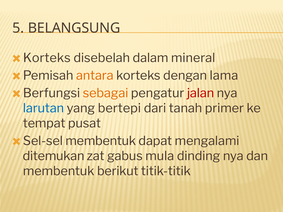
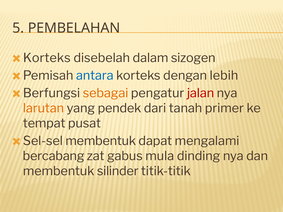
BELANGSUNG: BELANGSUNG -> PEMBELAHAN (74, 28)
mineral: mineral -> sizogen (193, 58)
antara colour: orange -> blue (95, 76)
lama: lama -> lebih (224, 76)
larutan colour: blue -> orange (43, 108)
bertepi: bertepi -> pendek (119, 108)
ditemukan: ditemukan -> bercabang (54, 156)
berikut: berikut -> silinder (118, 171)
